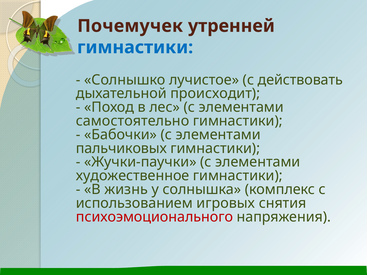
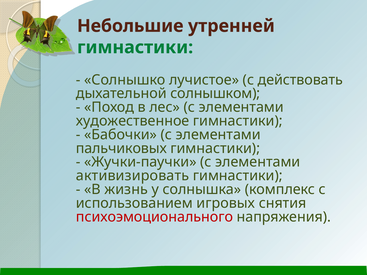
Почемучек: Почемучек -> Небольшие (130, 26)
гимнастики colour: blue -> green (135, 47)
происходит: происходит -> солнышком (215, 94)
самостоятельно: самостоятельно -> художественное (133, 121)
художественное: художественное -> активизировать (133, 176)
